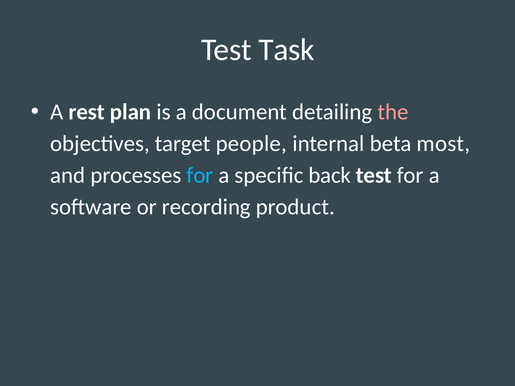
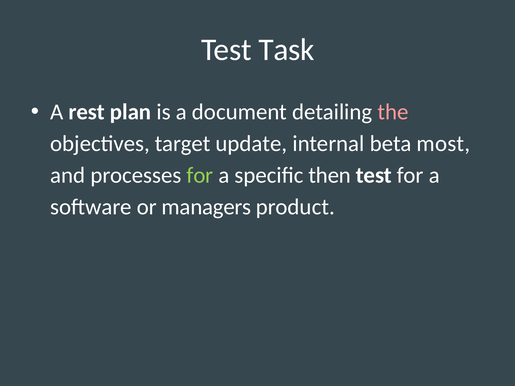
people: people -> update (251, 144)
for colour: light blue -> light green (200, 175)
back: back -> then (330, 175)
recording: recording -> managers (206, 207)
